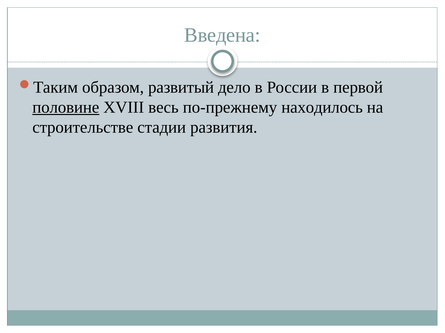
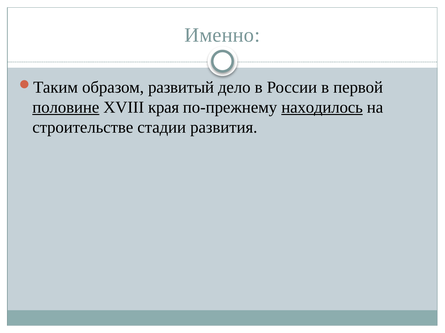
Введена: Введена -> Именно (222, 35)
весь: весь -> края (164, 108)
находилось underline: none -> present (322, 108)
